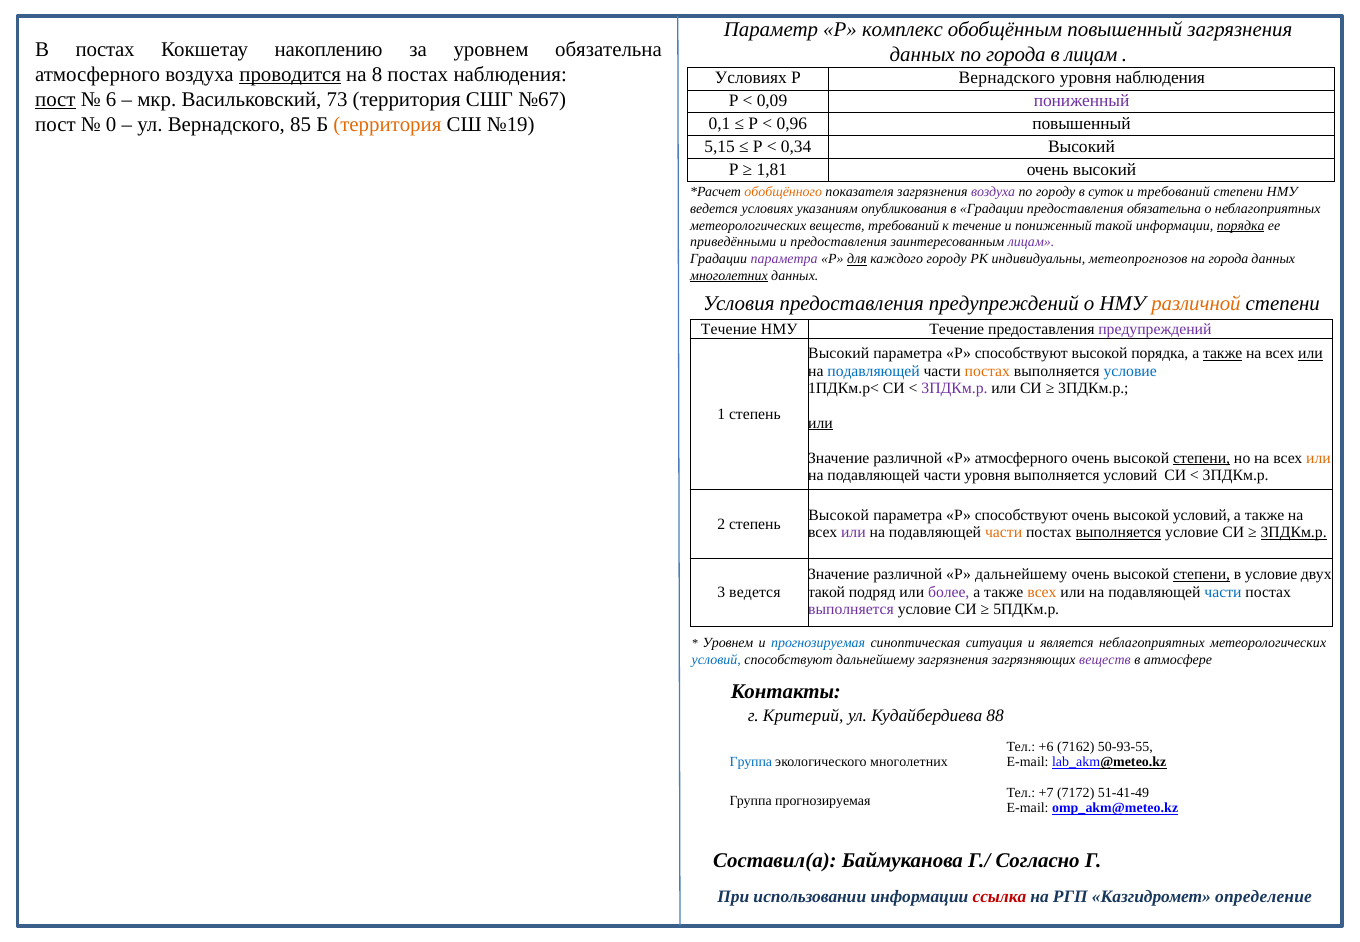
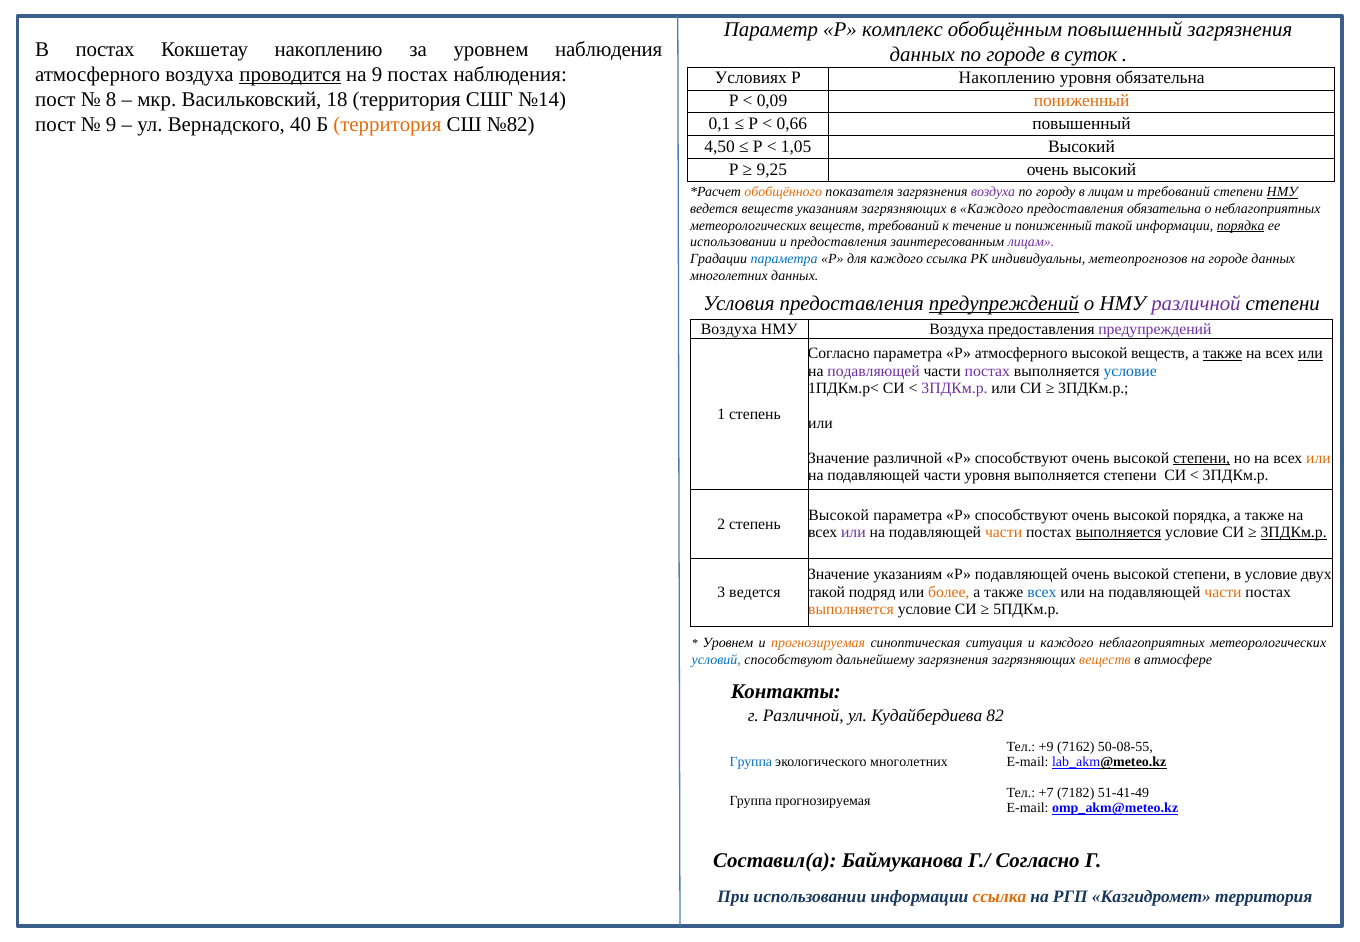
уровнем обязательна: обязательна -> наблюдения (609, 50)
по города: города -> городе (1016, 54)
в лицам: лицам -> суток (1091, 54)
на 8: 8 -> 9 (377, 75)
Р Вернадского: Вернадского -> Накоплению (1007, 78)
уровня наблюдения: наблюдения -> обязательна (1160, 78)
пост underline: present -> none (55, 100)
6: 6 -> 8 (111, 100)
73: 73 -> 18 (337, 100)
№67: №67 -> №14 (542, 100)
пониженный colour: purple -> orange (1082, 101)
0: 0 -> 9 (111, 125)
85: 85 -> 40 (301, 125)
№19: №19 -> №82 (511, 125)
0,96: 0,96 -> 0,66 (792, 124)
5,15: 5,15 -> 4,50 (720, 147)
0,34: 0,34 -> 1,05 (796, 147)
1,81: 1,81 -> 9,25 (772, 170)
в суток: суток -> лицам (1106, 192)
НМУ underline: none -> present (1282, 192)
ведется условиях: условиях -> веществ (767, 209)
указаниям опубликования: опубликования -> загрязняющих (904, 209)
в Градации: Градации -> Каждого (992, 209)
приведёнными: приведёнными -> использовании (733, 242)
параметра colour: purple -> blue (784, 259)
для underline: present -> none (857, 259)
каждого городу: городу -> ссылка (947, 259)
на города: города -> городе (1228, 259)
многолетних underline: present -> none (729, 276)
предупреждений underline: none -> present (1004, 303)
различной colour: orange -> purple (1196, 303)
Течение: Течение -> Воздуха (729, 329)
НМУ Течение: Течение -> Воздуха (957, 329)
Высокий: Высокий -> Согласно (839, 353)
способствуют: способствуют -> атмосферного (1021, 353)
высокой порядка: порядка -> веществ (1160, 353)
подавляющей colour: blue -> purple (874, 371)
постах colour: orange -> purple (987, 371)
или underline: present -> none (820, 423)
атмосферного: атмосферного -> способствуют (1021, 458)
выполняется условий: условий -> степени (1130, 475)
высокой условий: условий -> порядка (1202, 515)
различной: различной -> указаниям (908, 574)
Р дальнейшему: дальнейшему -> подавляющей (1021, 574)
степени underline: present -> none (1202, 574)
более colour: purple -> orange (949, 592)
всех colour: orange -> blue (1042, 592)
части colour: blue -> orange (1223, 592)
выполняется colour: purple -> orange (851, 609)
прогнозируемая colour: blue -> orange (818, 642)
и является: является -> каждого (1067, 642)
веществ colour: purple -> orange (1105, 659)
г Критерий: Критерий -> Различной (803, 716)
88: 88 -> 82 (995, 716)
+6: +6 -> +9 (1046, 746)
50-93-55: 50-93-55 -> 50-08-55 (1125, 746)
7172: 7172 -> 7182 (1076, 792)
ссылка colour: red -> orange (999, 897)
Казгидромет определение: определение -> территория (1264, 897)
